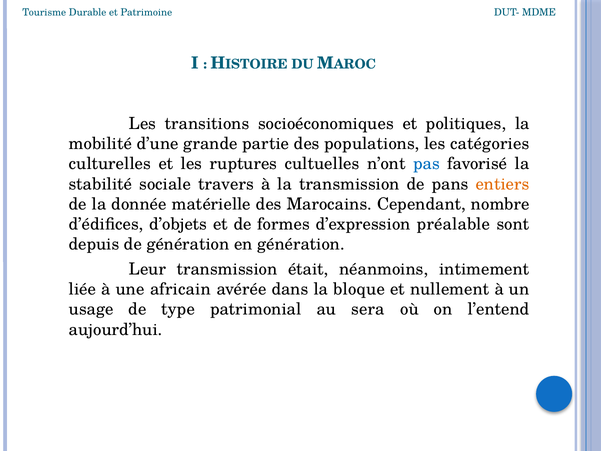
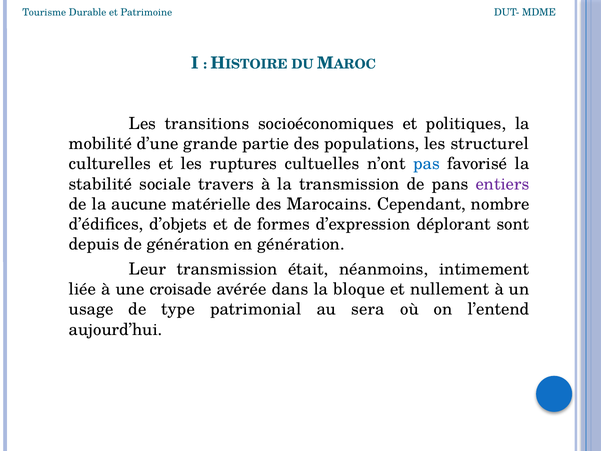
catégories: catégories -> structurel (490, 144)
entiers colour: orange -> purple (502, 184)
donnée: donnée -> aucune (139, 204)
préalable: préalable -> déplorant (454, 224)
africain: africain -> croisade (181, 289)
